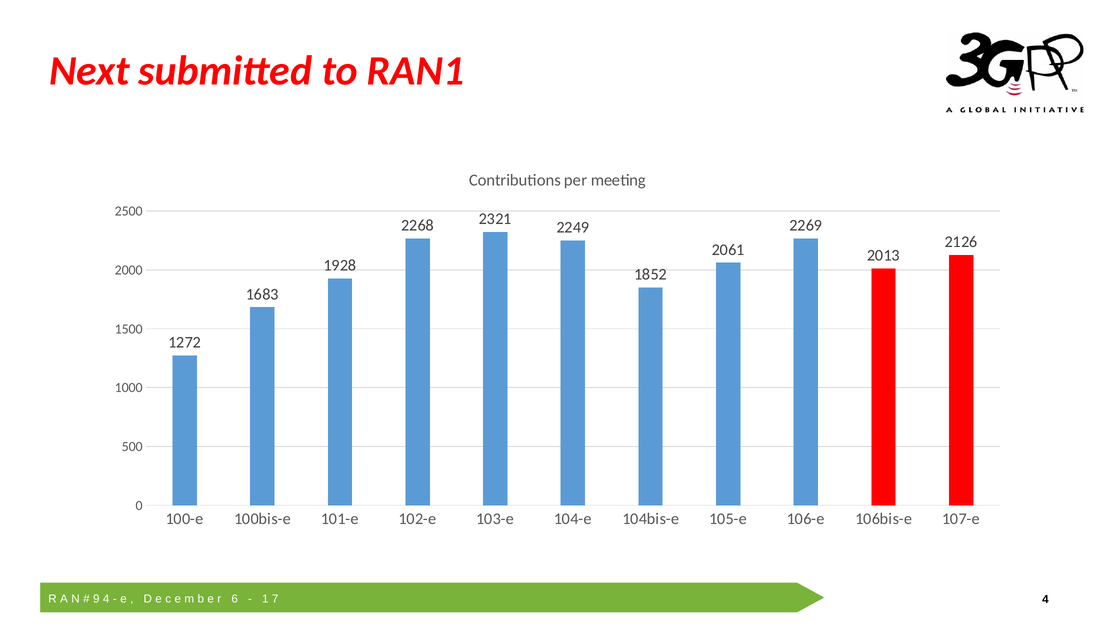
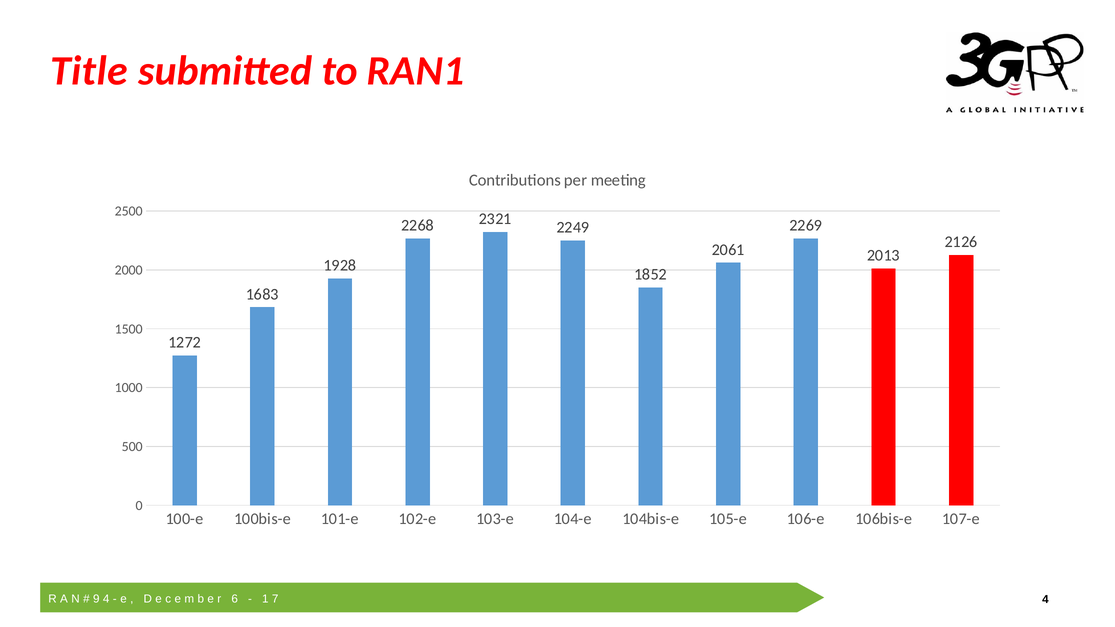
Next: Next -> Title (89, 71)
